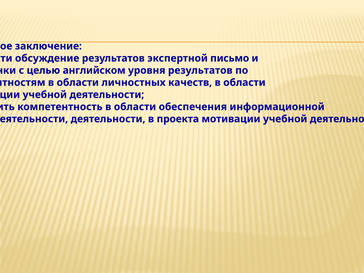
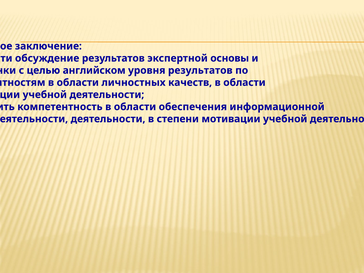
экспертной письмо: письмо -> основы (230, 58)
проекта: проекта -> степени (178, 119)
